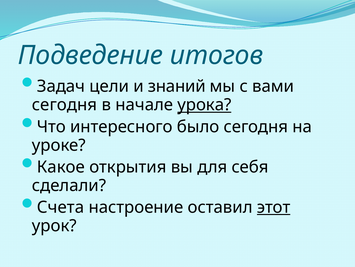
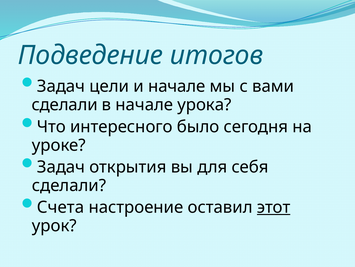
и знаний: знаний -> начале (177, 86)
сегодня: сегодня -> сделали (65, 105)
урока underline: present -> none (204, 105)
Какое: Какое -> Задач (61, 167)
